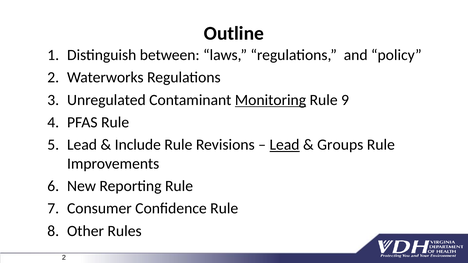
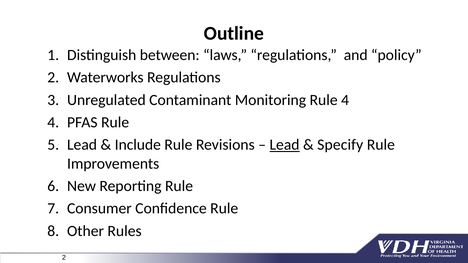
Monitoring underline: present -> none (270, 100)
Rule 9: 9 -> 4 (345, 100)
Groups: Groups -> Specify (340, 145)
